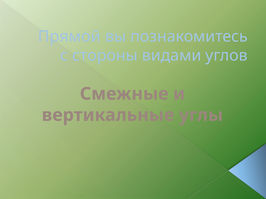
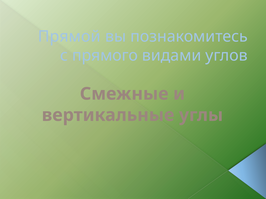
стороны: стороны -> прямого (105, 56)
